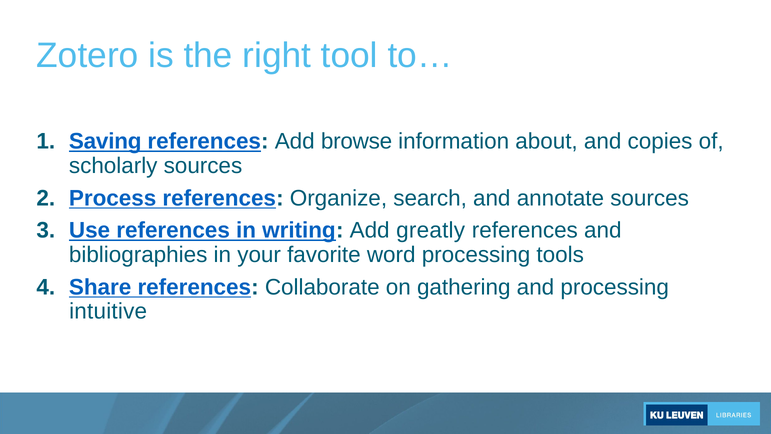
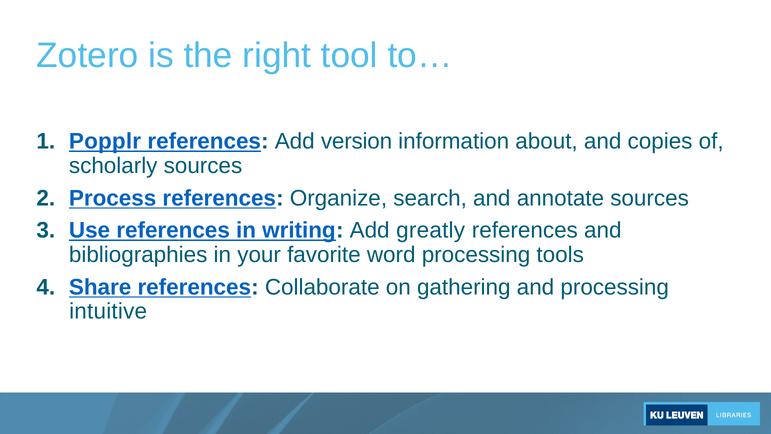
Saving: Saving -> Popplr (105, 141)
browse: browse -> version (357, 141)
